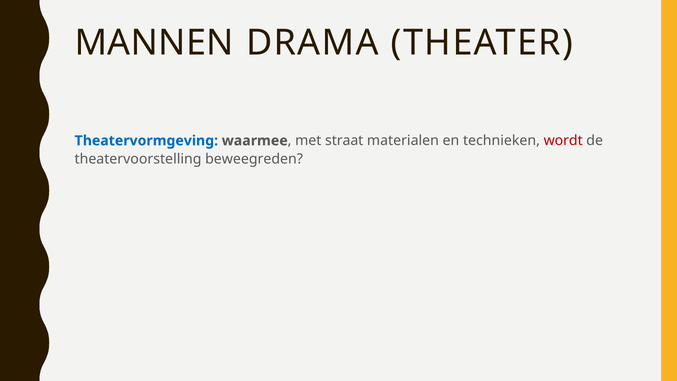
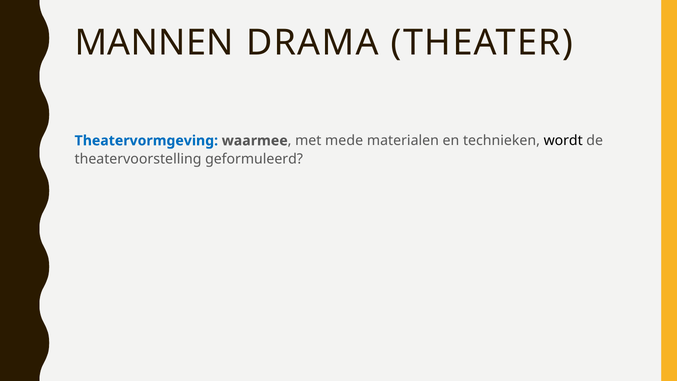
straat: straat -> mede (344, 141)
wordt colour: red -> black (563, 141)
beweegreden: beweegreden -> geformuleerd (254, 159)
